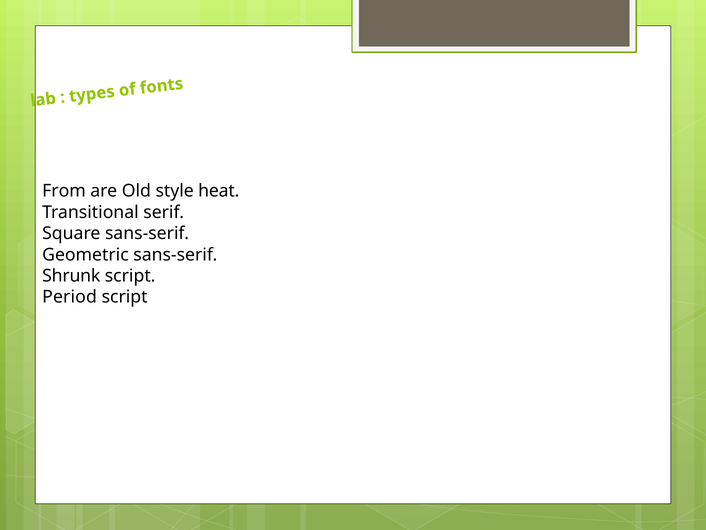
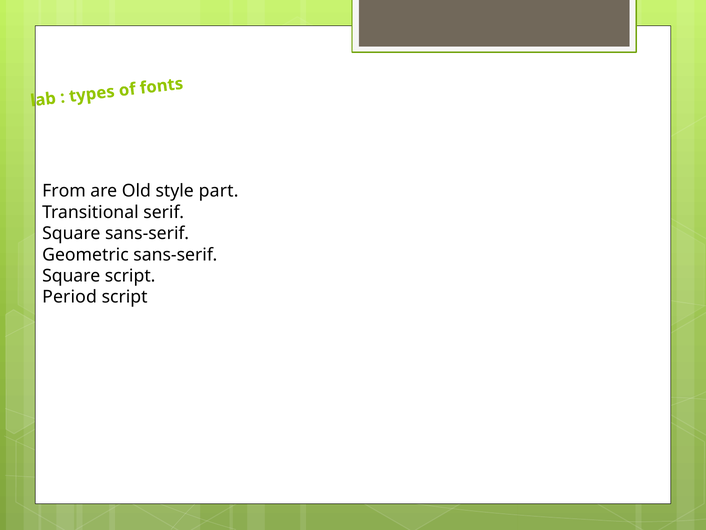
heat: heat -> part (219, 191)
Shrunk: Shrunk -> Square (71, 276)
